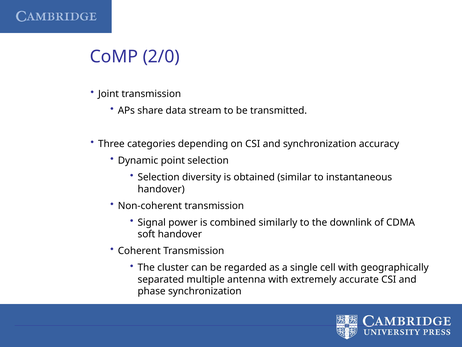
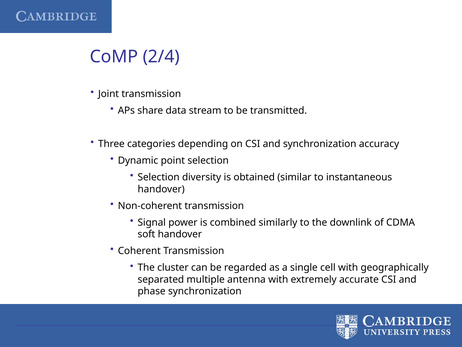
2/0: 2/0 -> 2/4 (161, 57)
